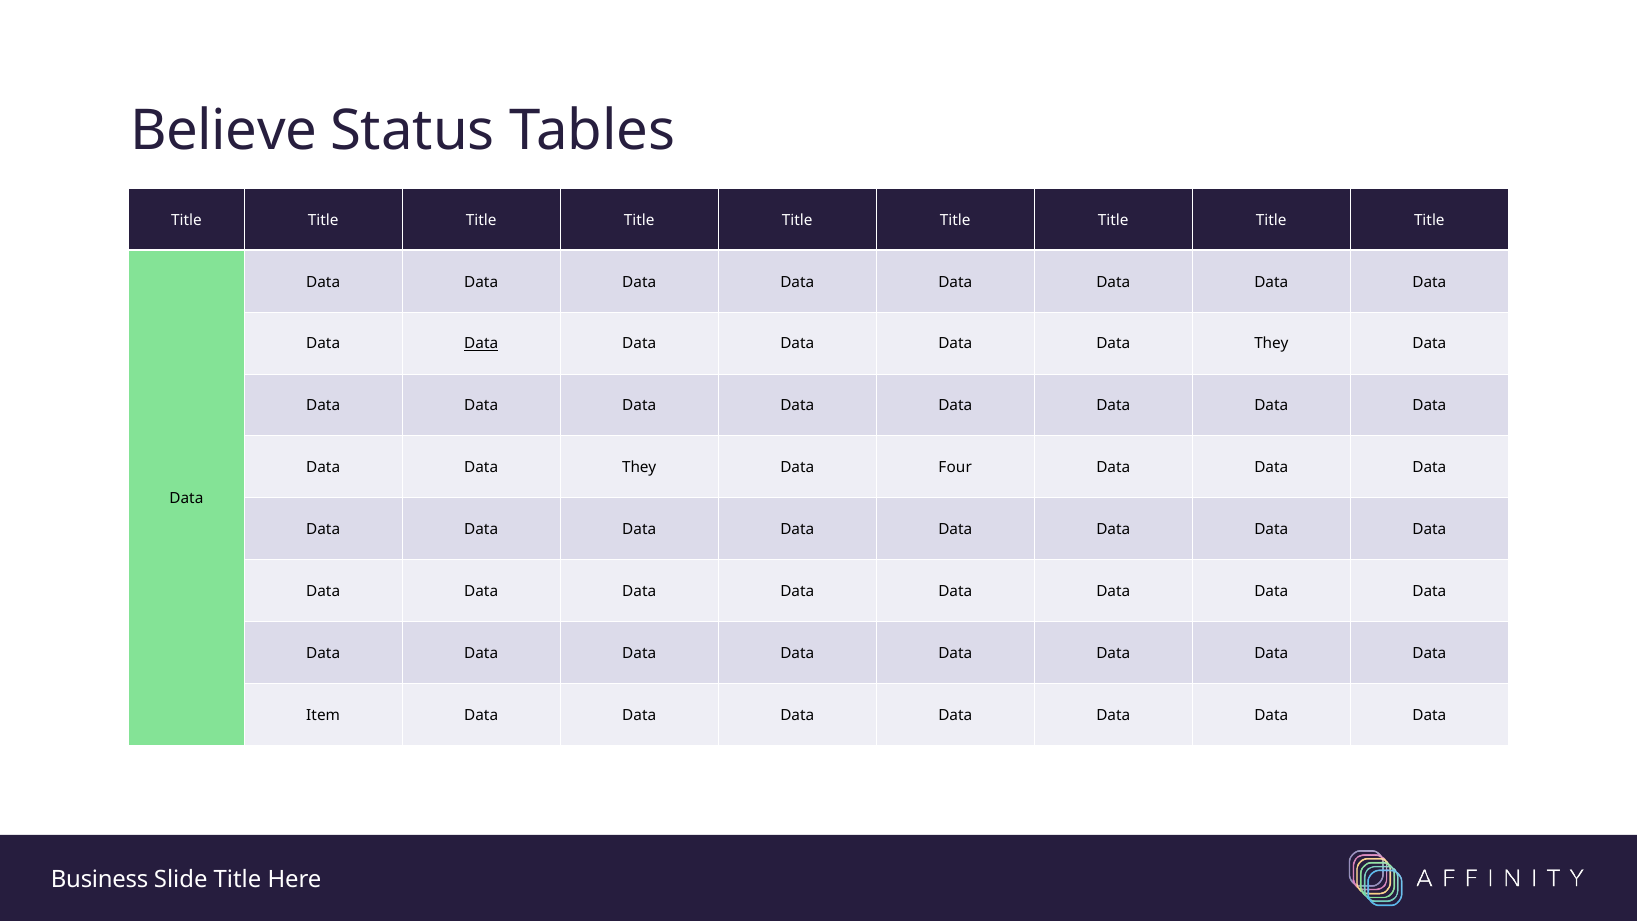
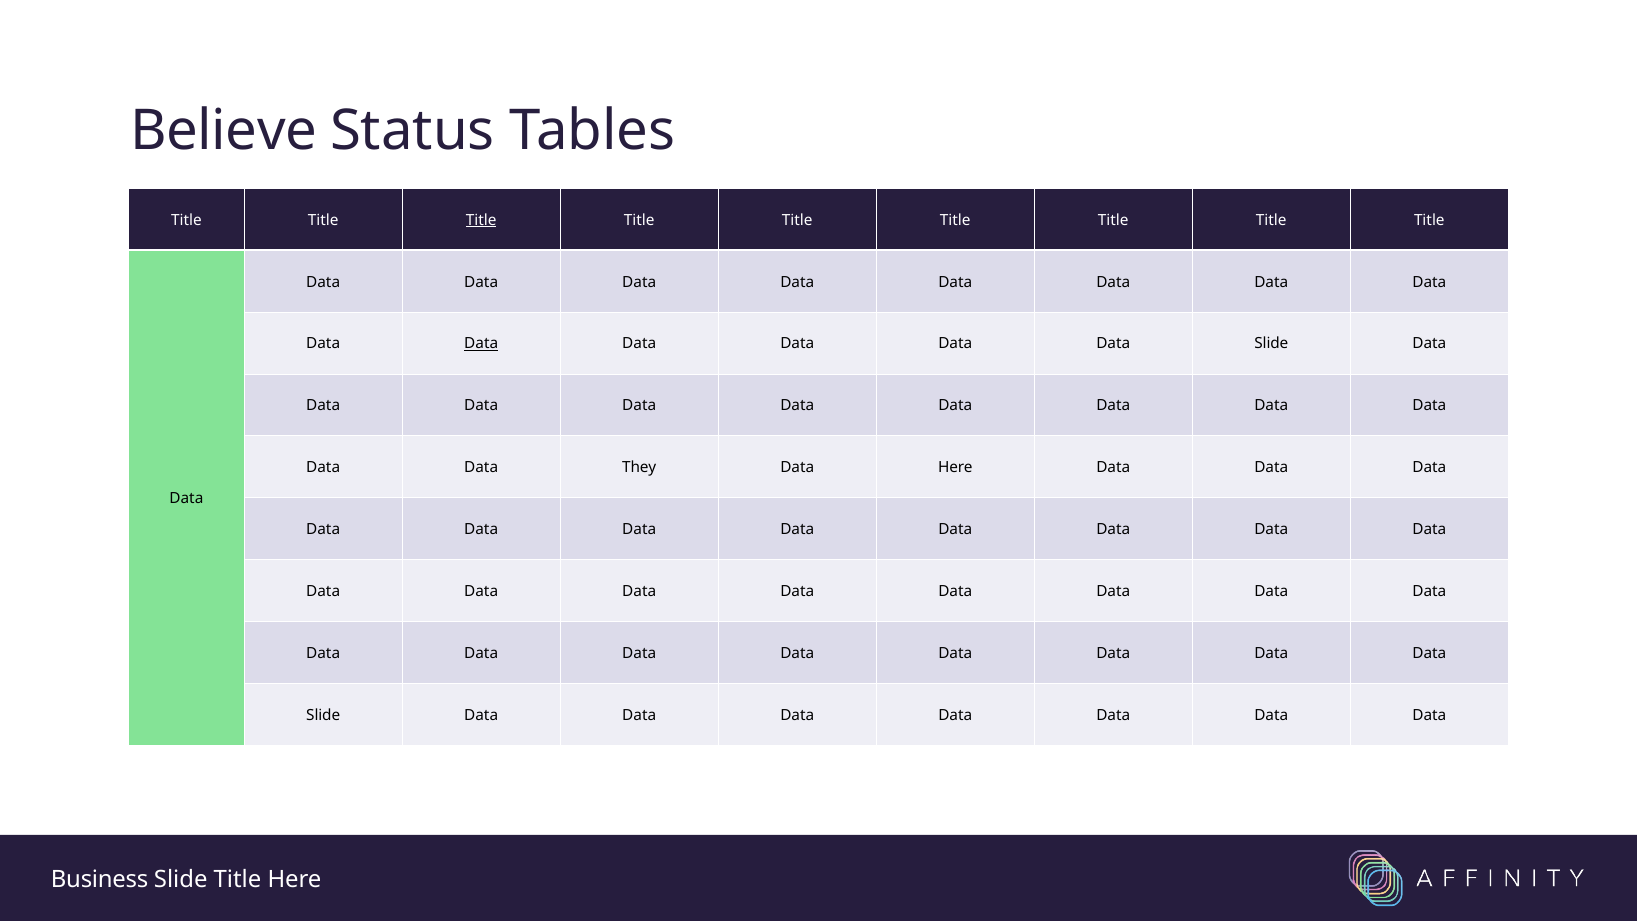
Title underline: none -> present (481, 220)
They: They -> Slide (1271, 344)
Data Four: Four -> Here (955, 468)
Item: Item -> Slide (323, 715)
